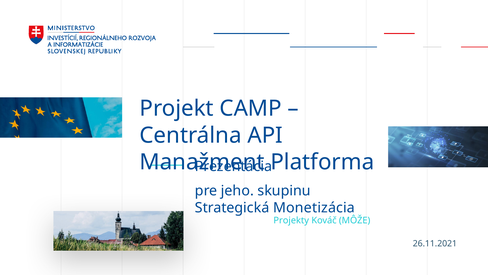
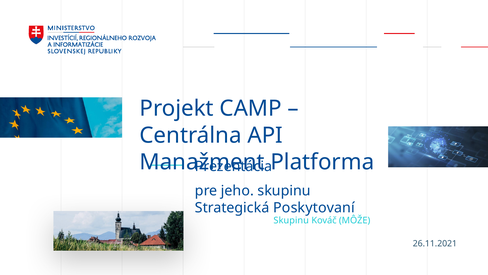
Monetizácia: Monetizácia -> Poskytovaní (314, 207)
Projekty: Projekty -> Skupinu (291, 220)
